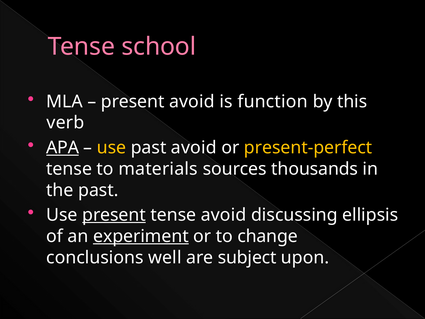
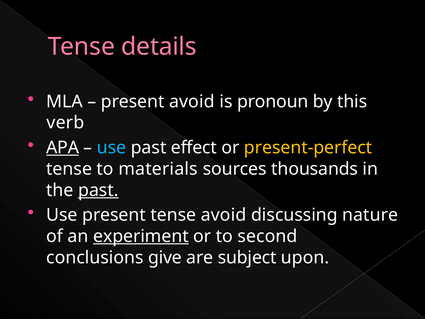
school: school -> details (159, 47)
function: function -> pronoun (273, 101)
use colour: yellow -> light blue (111, 148)
past avoid: avoid -> effect (194, 148)
past underline: none -> present (98, 190)
present underline: present -> none (114, 215)
ellipsis: ellipsis -> nature (370, 215)
change: change -> second (267, 236)
well: well -> give (165, 257)
